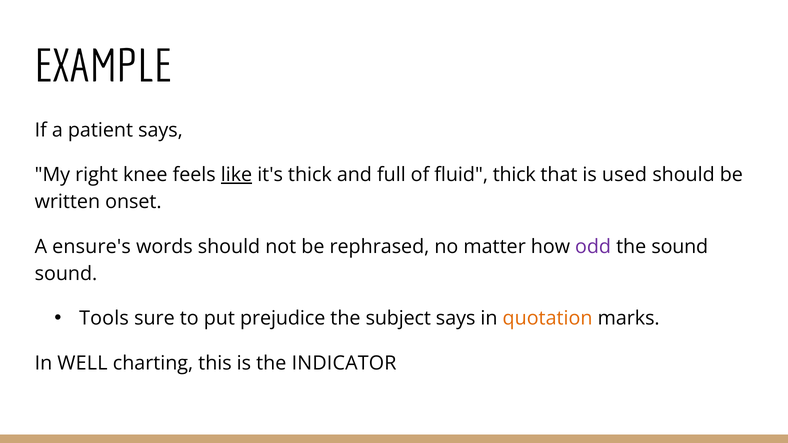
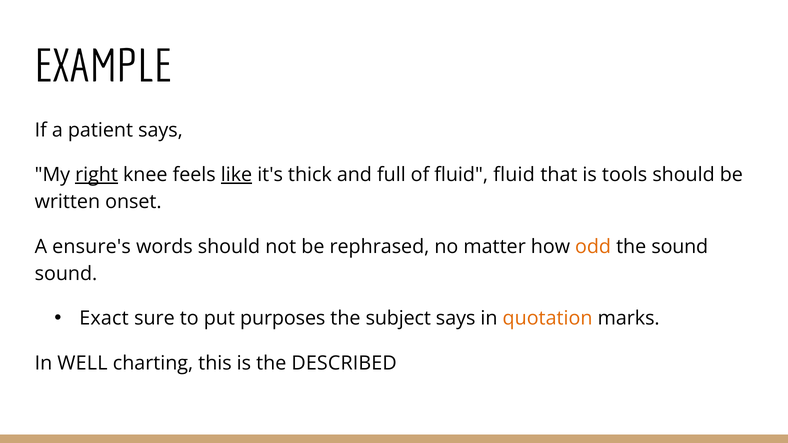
right underline: none -> present (97, 175)
fluid thick: thick -> fluid (514, 175)
used: used -> tools (625, 175)
odd colour: purple -> orange (593, 247)
Tools: Tools -> Exact (104, 319)
prejudice: prejudice -> purposes (283, 319)
INDICATOR: INDICATOR -> DESCRIBED (344, 363)
